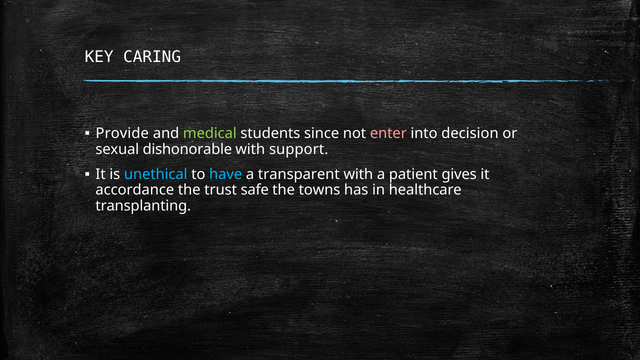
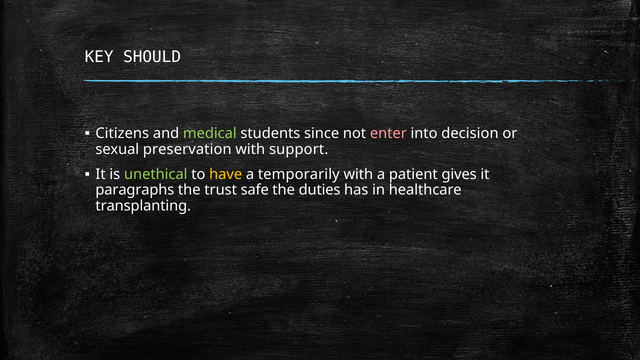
CARING: CARING -> SHOULD (152, 57)
Provide: Provide -> Citizens (122, 134)
dishonorable: dishonorable -> preservation (187, 149)
unethical colour: light blue -> light green (156, 174)
have colour: light blue -> yellow (226, 174)
transparent: transparent -> temporarily (299, 174)
accordance: accordance -> paragraphs (135, 190)
towns: towns -> duties (320, 190)
